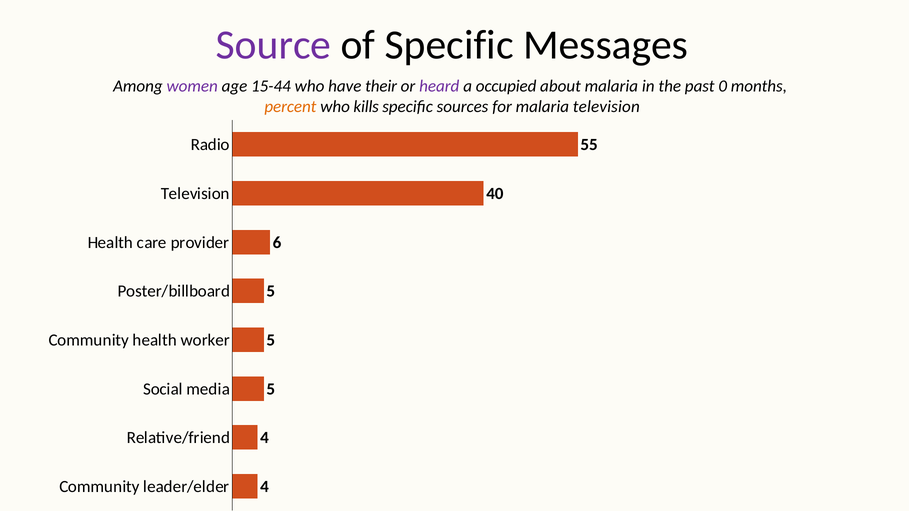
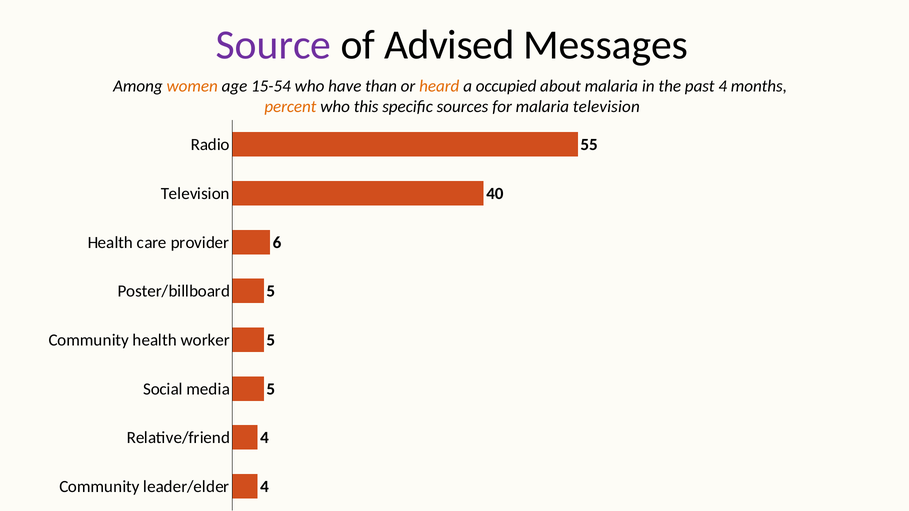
of Specific: Specific -> Advised (449, 45)
women colour: purple -> orange (192, 86)
15-44: 15-44 -> 15-54 (271, 86)
their: their -> than (381, 86)
heard colour: purple -> orange (439, 86)
past 0: 0 -> 4 (723, 86)
kills: kills -> this (366, 107)
